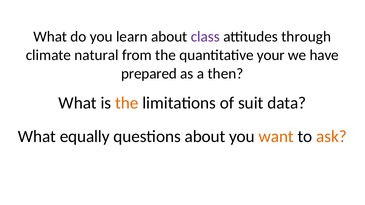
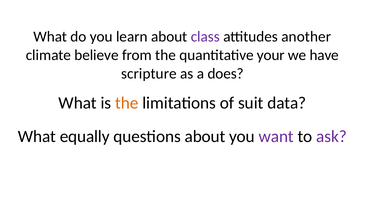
through: through -> another (306, 37)
natural: natural -> believe (96, 55)
prepared: prepared -> scripture (149, 74)
then: then -> does (226, 74)
want colour: orange -> purple (276, 137)
ask colour: orange -> purple (331, 137)
